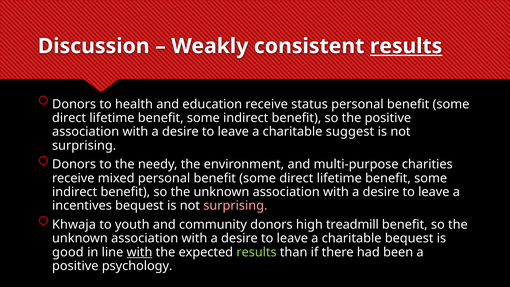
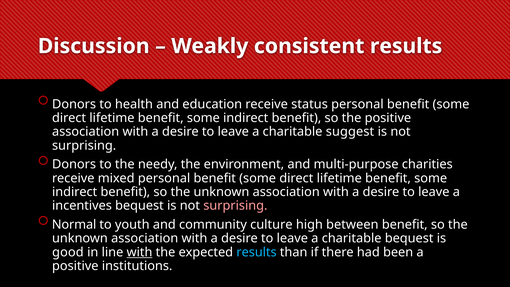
results underline: present -> none (406, 46)
Khwaja: Khwaja -> Normal (74, 225)
community donors: donors -> culture (271, 225)
treadmill: treadmill -> between (352, 225)
results colour: light green -> light blue (257, 252)
psychology: psychology -> institutions (137, 266)
